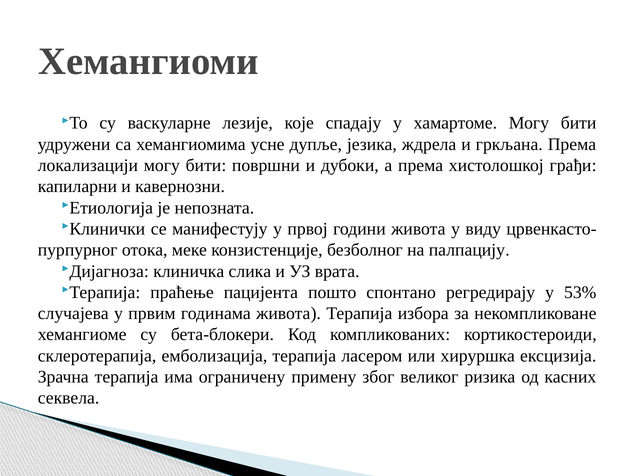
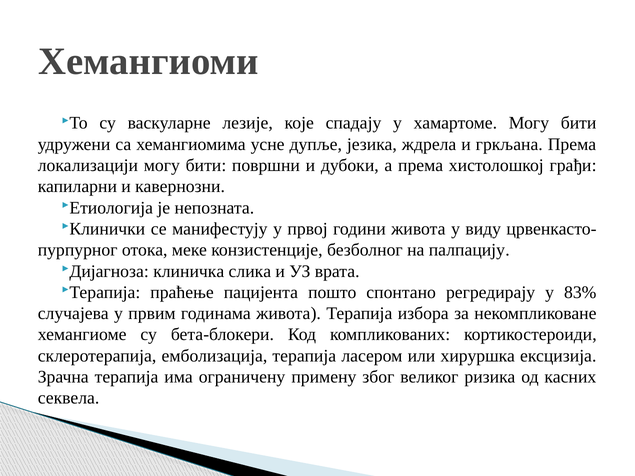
53%: 53% -> 83% (580, 293)
